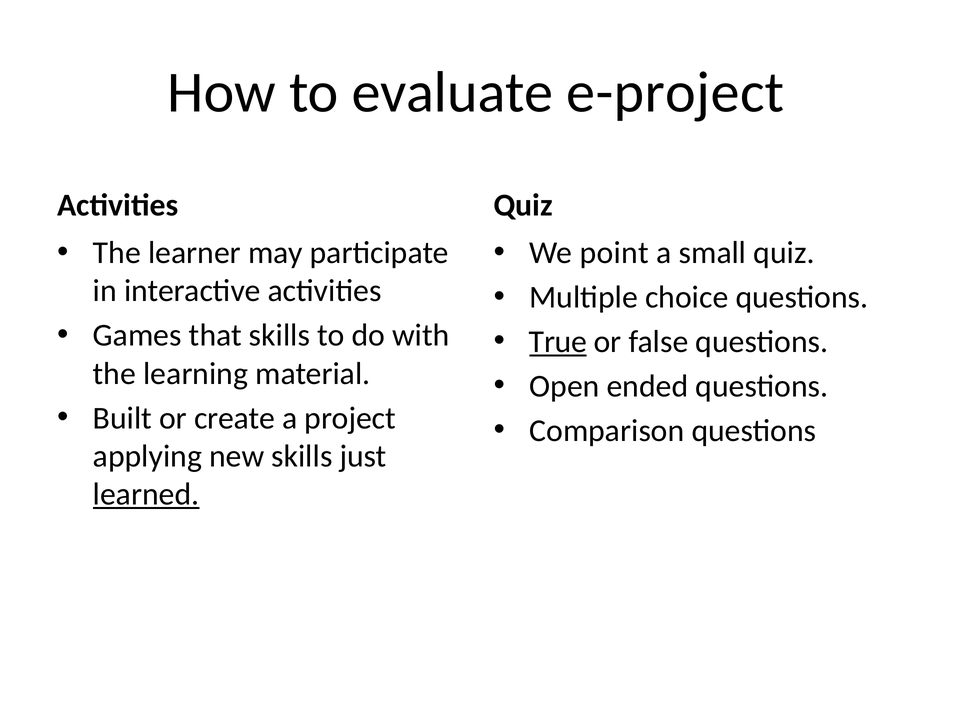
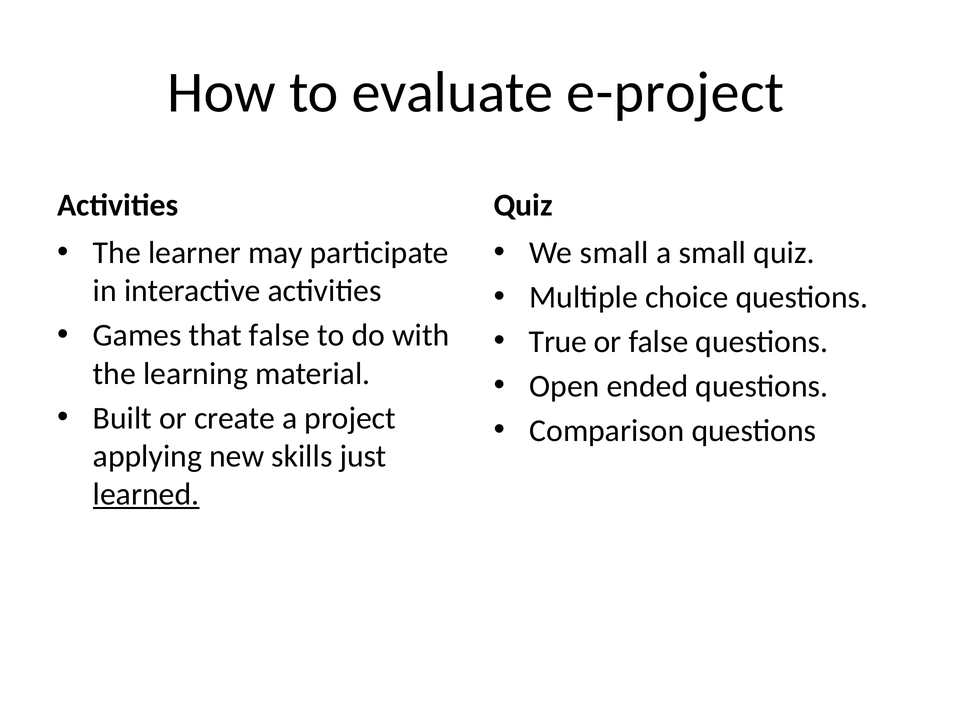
We point: point -> small (614, 253)
that skills: skills -> false (279, 335)
True underline: present -> none (558, 342)
